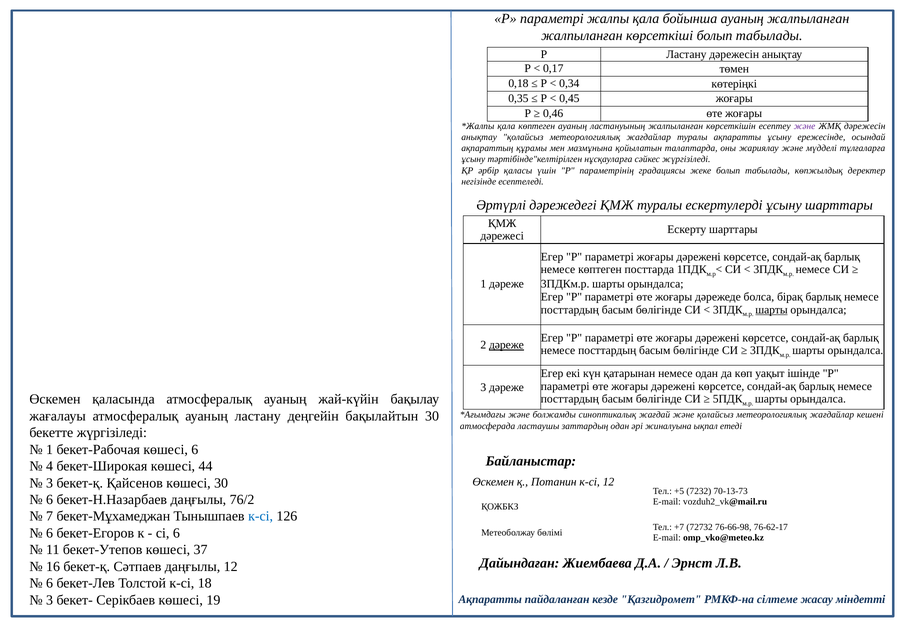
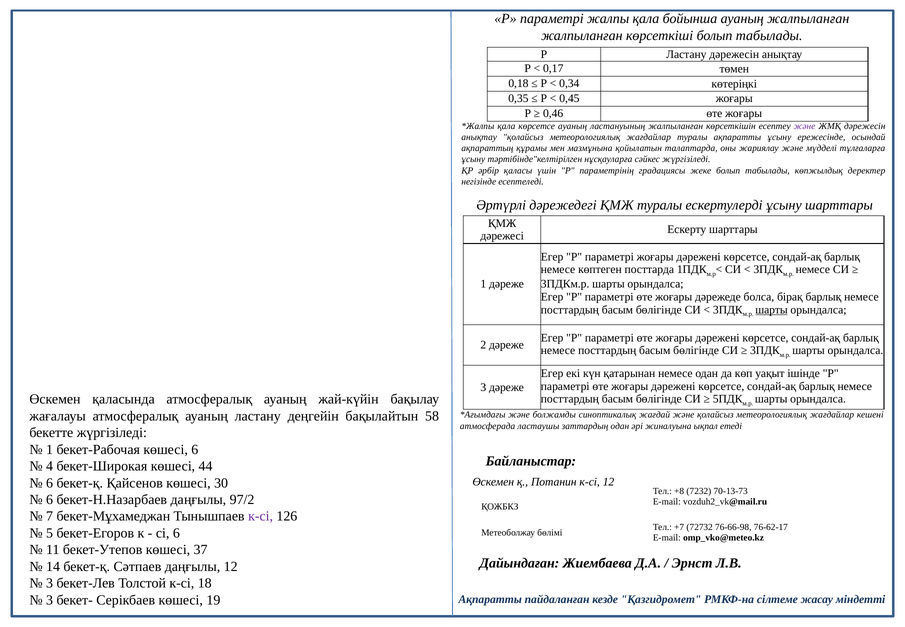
қала көптеген: көптеген -> көрсетсе (537, 126)
дәреже underline: present -> none (506, 345)
бақылайтын 30: 30 -> 58 (432, 416)
3: 3 -> 6 (50, 483)
+5: +5 -> +8 (679, 491)
76/2: 76/2 -> 97/2 (242, 499)
к-сі colour: blue -> purple (261, 516)
6: 6 -> 5 (50, 533)
16: 16 -> 14 (53, 566)
6: 6 -> 3 (50, 583)
